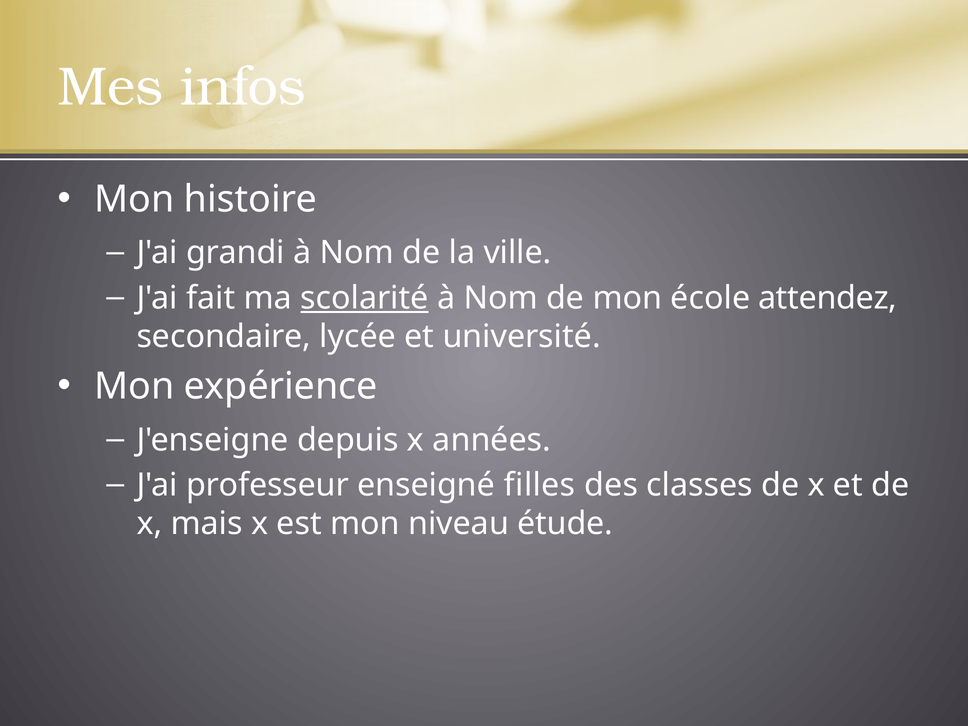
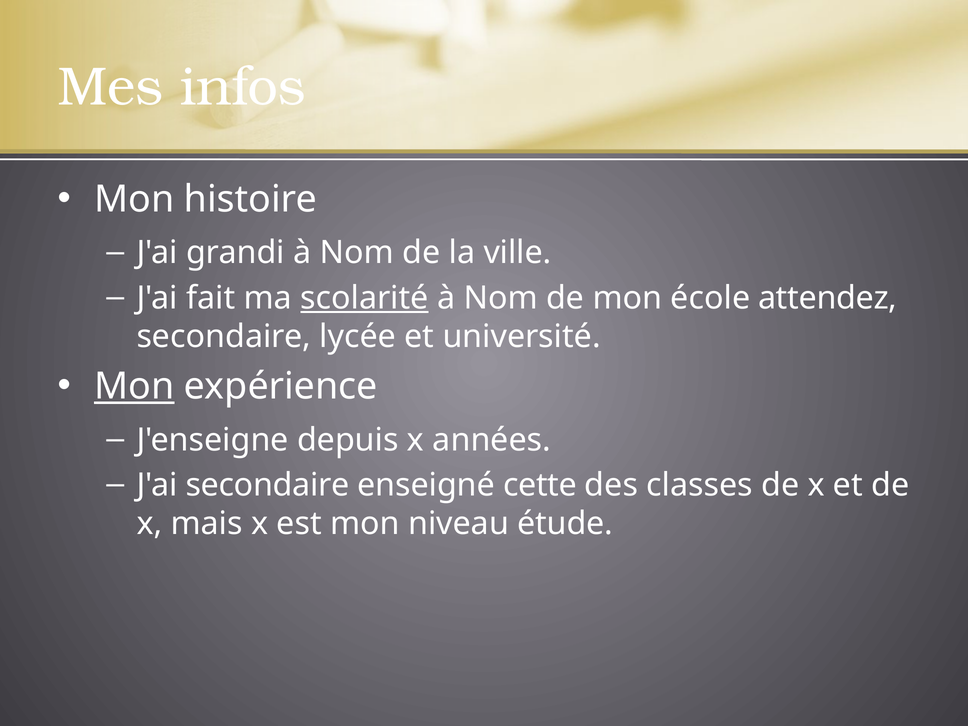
Mon underline: none -> present (134, 387)
J'ai professeur: professeur -> secondaire (268, 485)
filles: filles -> cette (540, 485)
